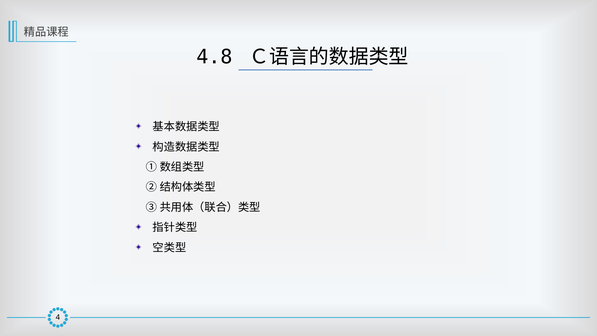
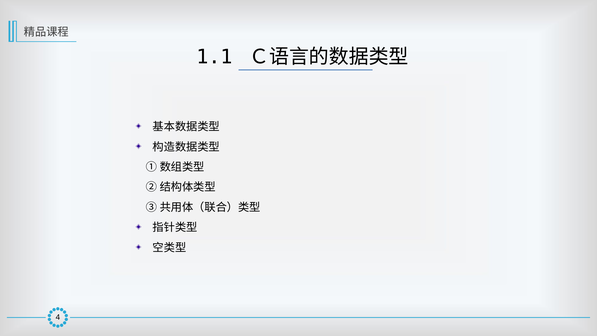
4.8: 4.8 -> 1.1 (215, 57)
